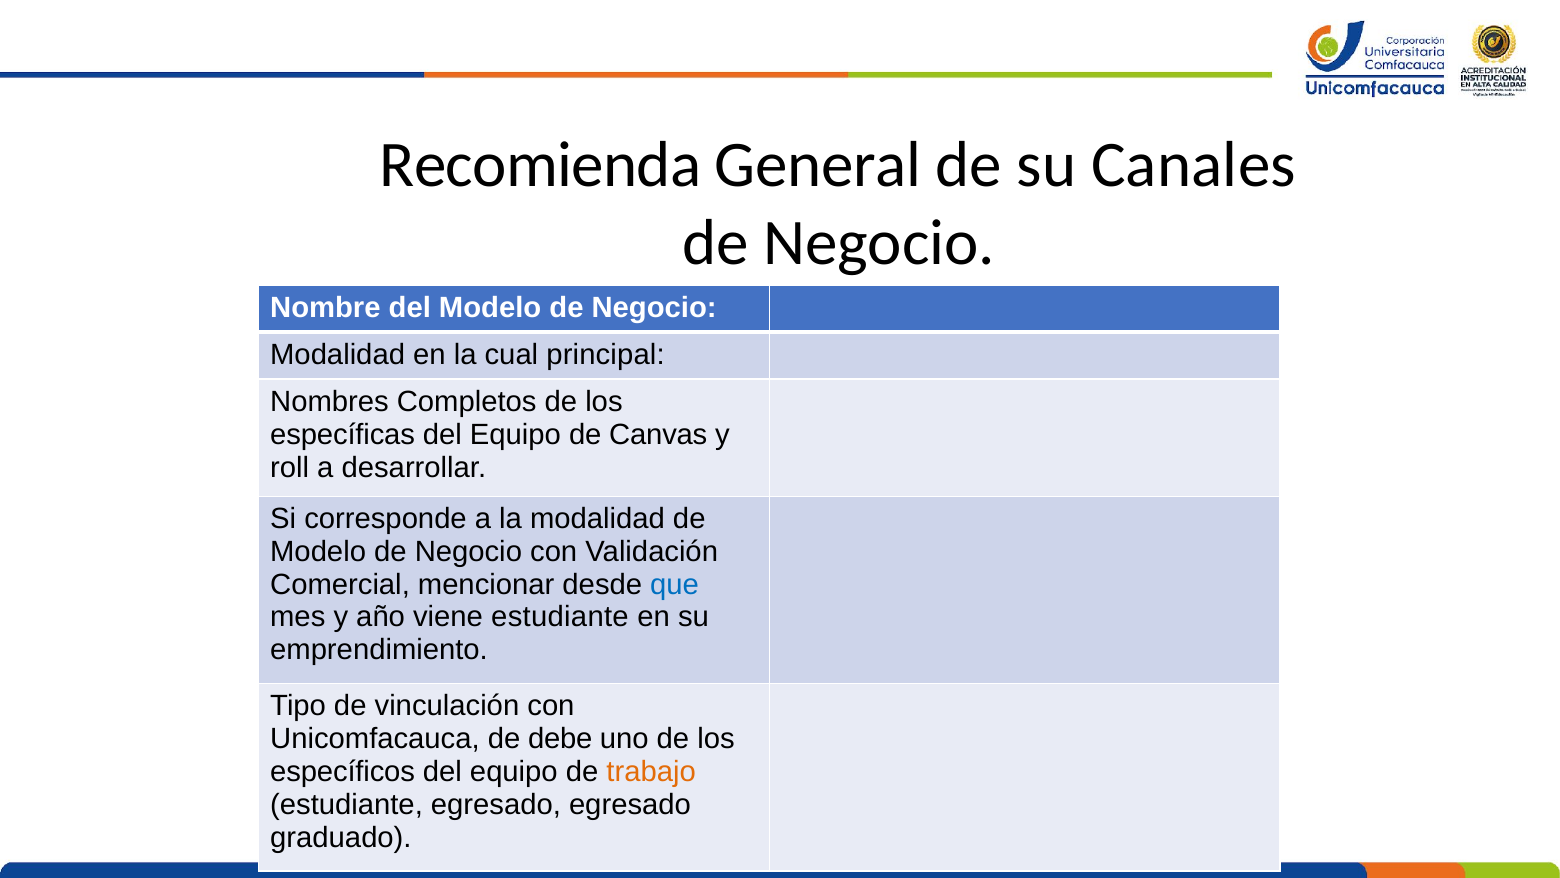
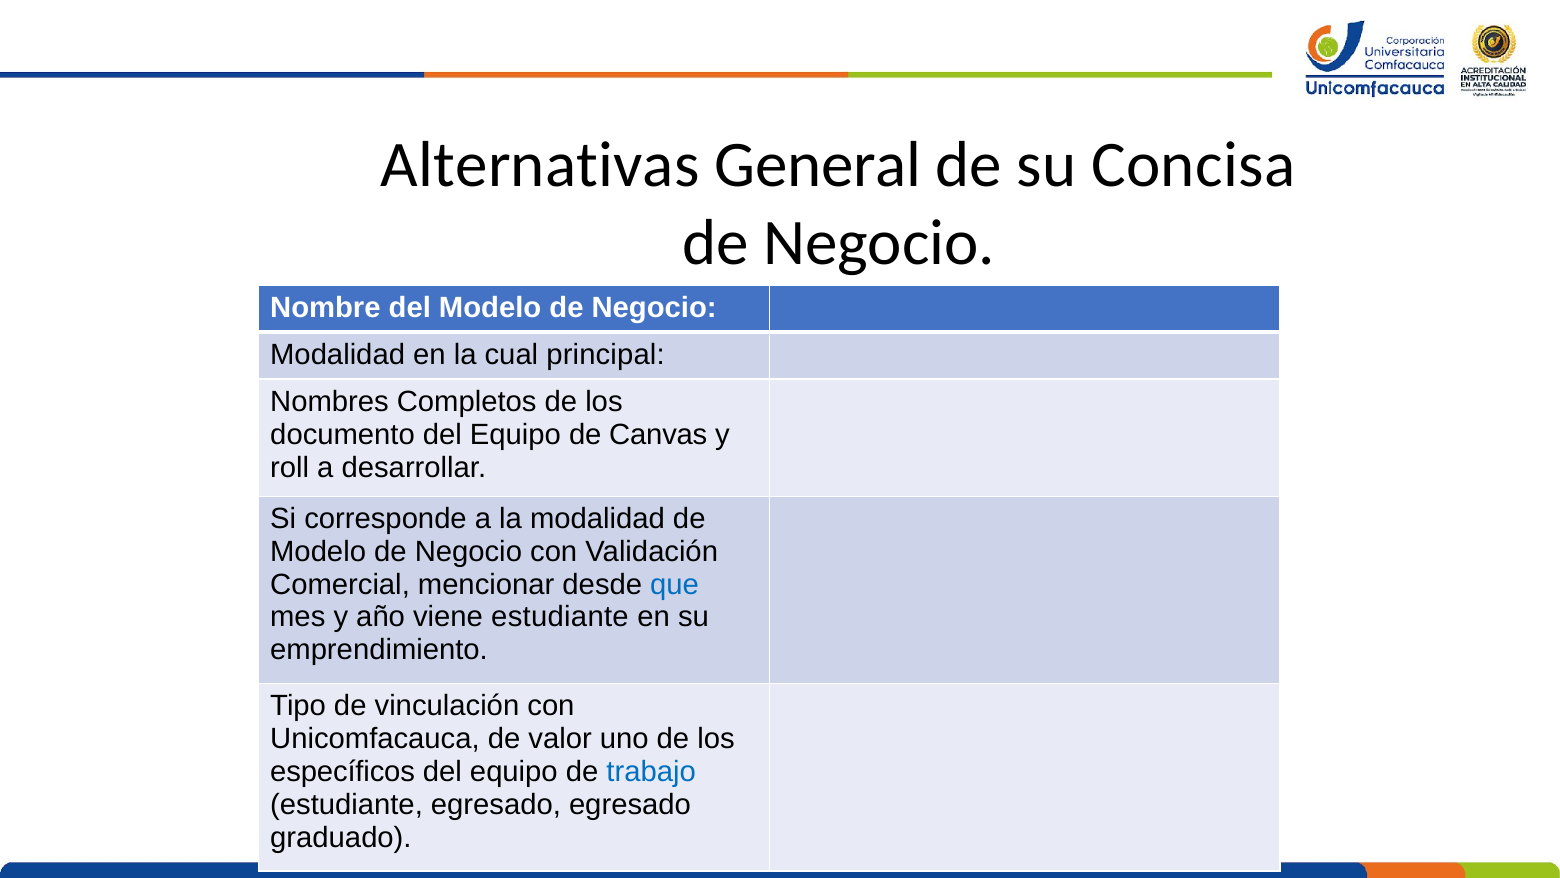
Recomienda: Recomienda -> Alternativas (540, 165)
Canales: Canales -> Concisa (1193, 165)
específicas: específicas -> documento (343, 434)
debe: debe -> valor (560, 739)
trabajo colour: orange -> blue (651, 771)
